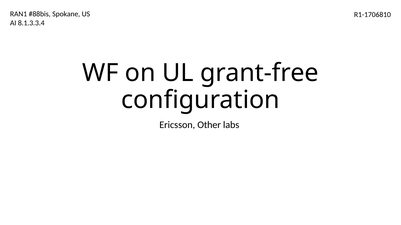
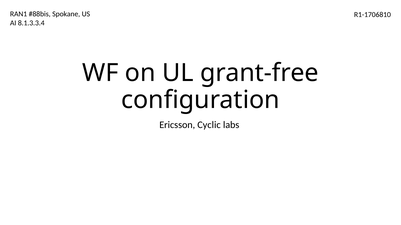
Other: Other -> Cyclic (209, 125)
